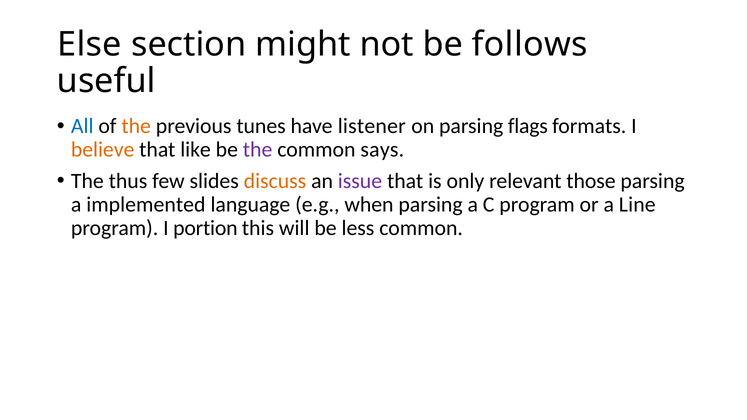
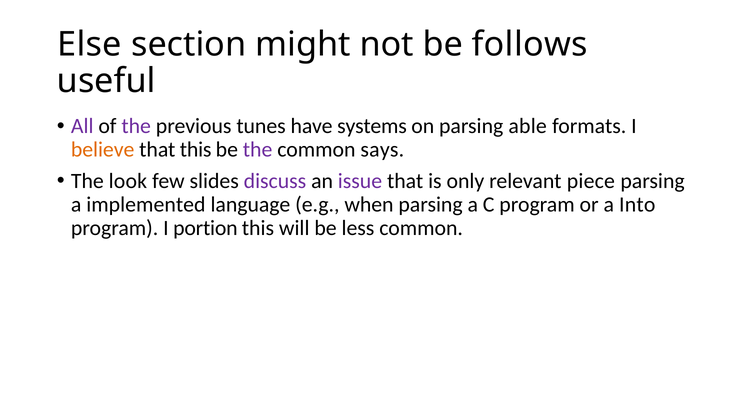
All colour: blue -> purple (82, 126)
the colour: orange -> purple (136, 126)
listener: listener -> systems (372, 126)
flags: flags -> able (528, 126)
that like: like -> this (196, 150)
thus: thus -> look (128, 181)
discuss colour: orange -> purple (275, 181)
those: those -> piece (591, 181)
Line: Line -> Into (637, 205)
